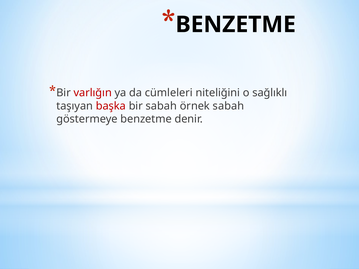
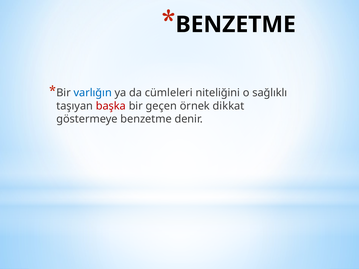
varlığın colour: red -> blue (93, 93)
bir sabah: sabah -> geçen (161, 106)
örnek sabah: sabah -> dikkat (229, 106)
